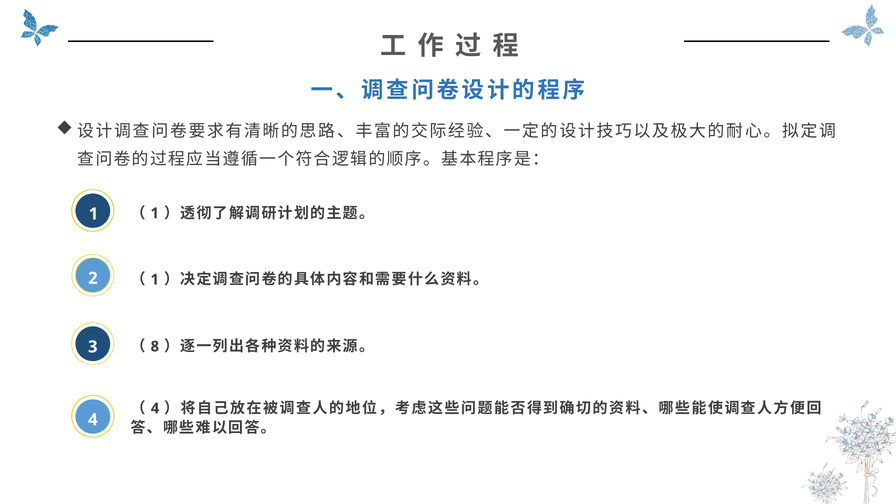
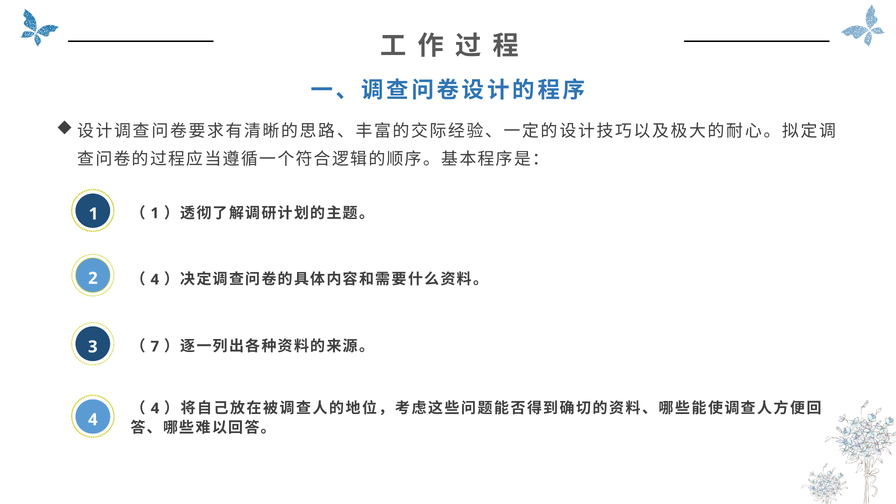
1: 1 -> 4 (155, 279)
8: 8 -> 7 (155, 347)
